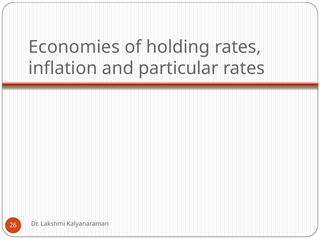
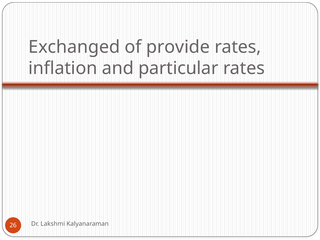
Economies: Economies -> Exchanged (74, 47)
holding: holding -> provide (178, 47)
